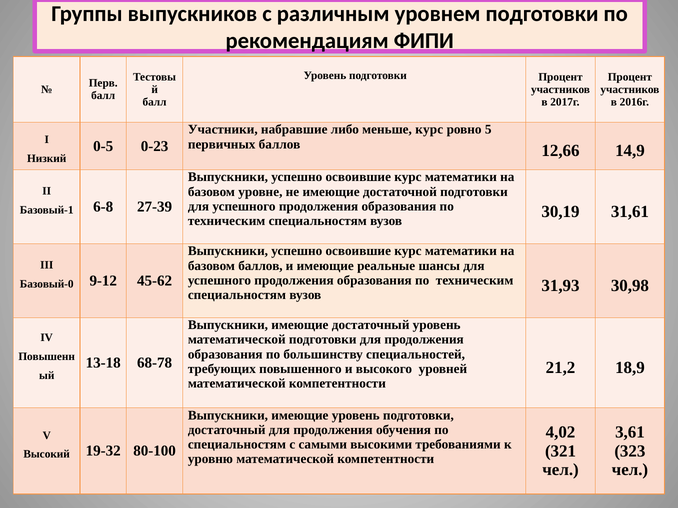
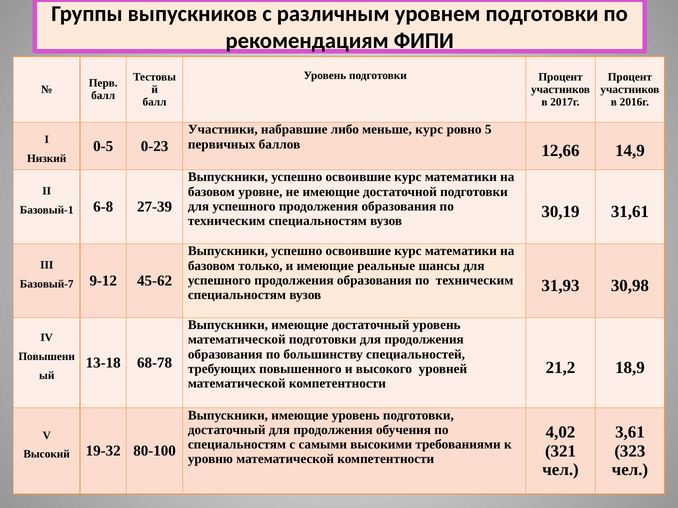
базовом баллов: баллов -> только (260, 266)
Базовый-0: Базовый-0 -> Базовый-7 (47, 284)
